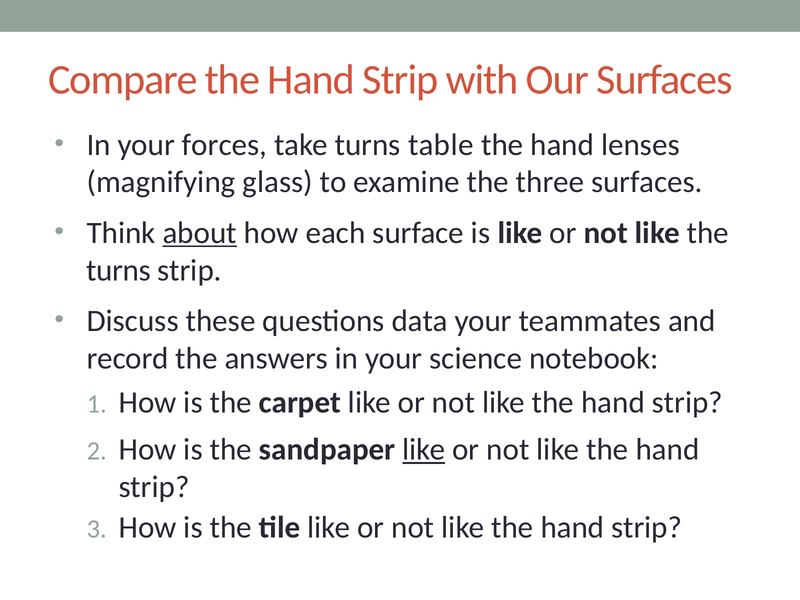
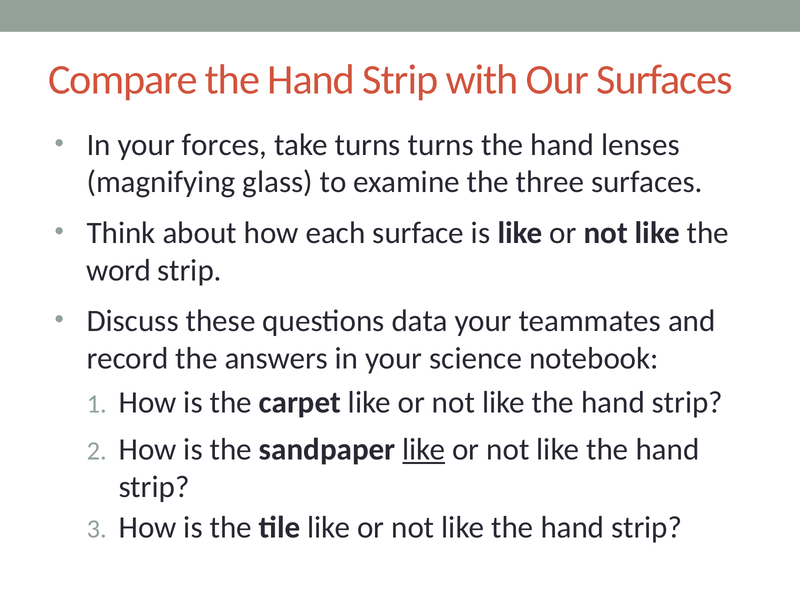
turns table: table -> turns (441, 145)
about underline: present -> none (200, 233)
turns: turns -> word (119, 270)
